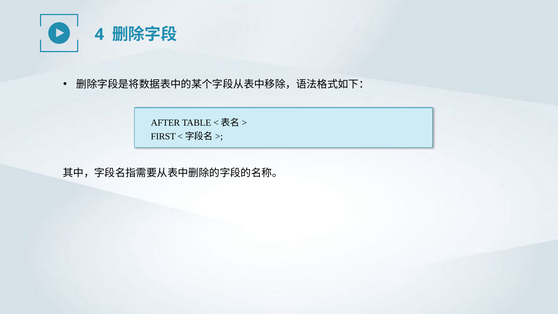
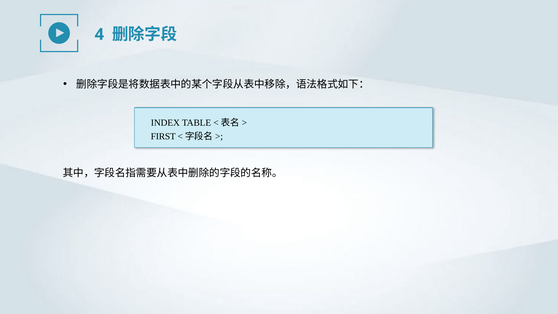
AFTER: AFTER -> INDEX (165, 123)
